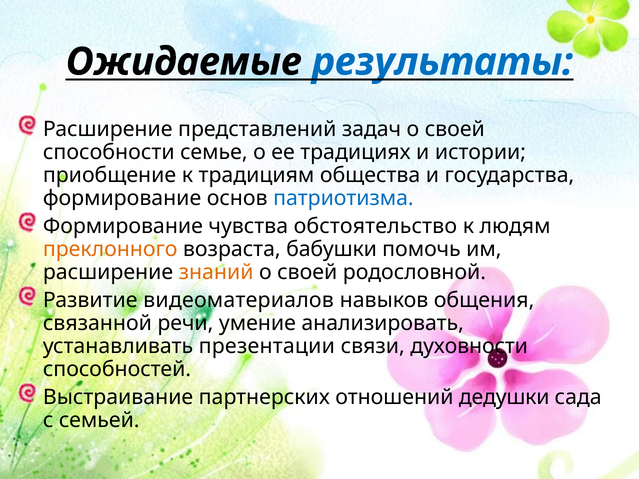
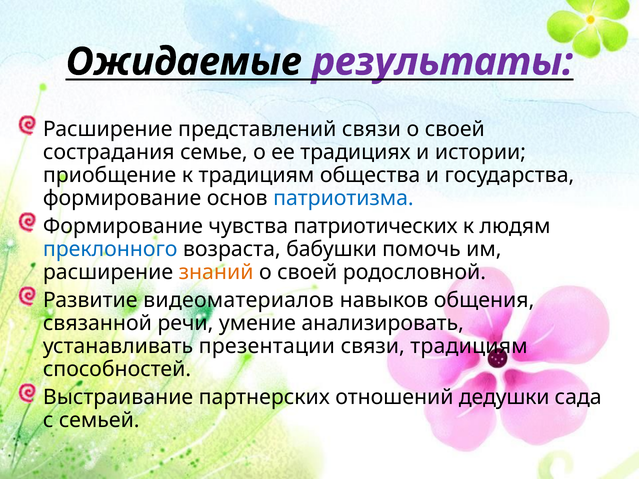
результаты colour: blue -> purple (442, 62)
представлений задач: задач -> связи (371, 129)
способности: способности -> сострадания (109, 152)
обстоятельство: обстоятельство -> патриотических (376, 226)
преклонного colour: orange -> blue (110, 249)
связи духовности: духовности -> традициям (469, 346)
